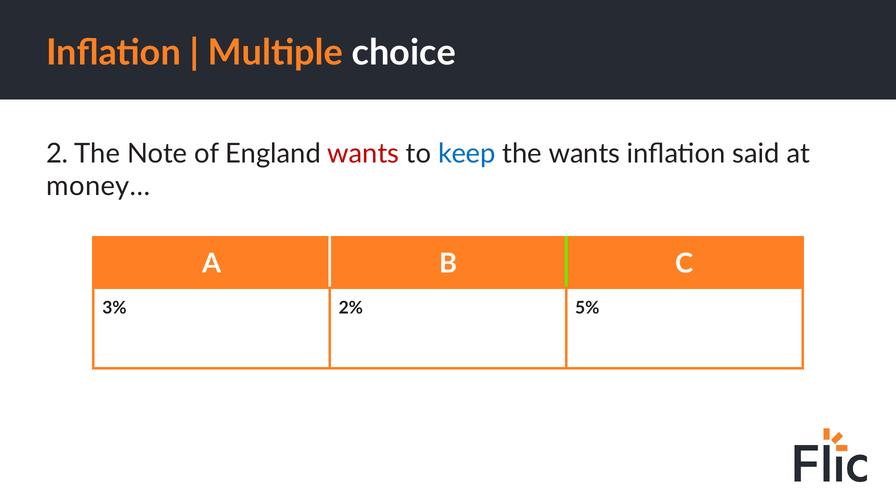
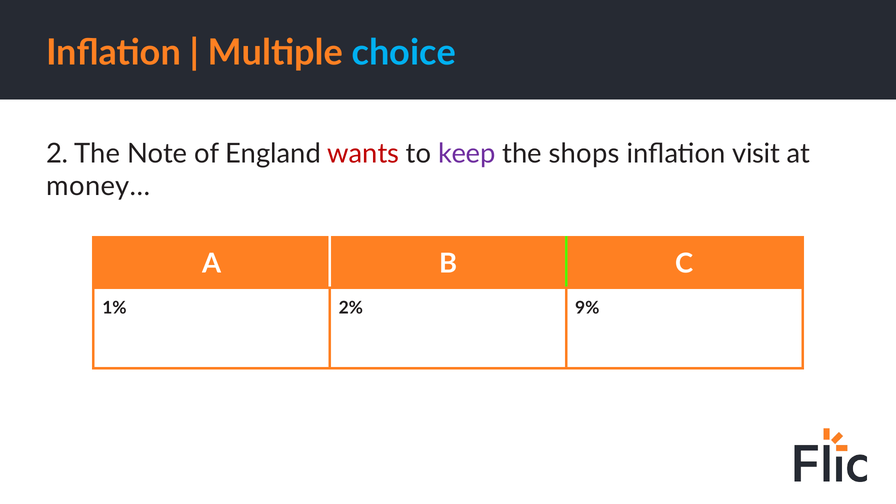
choice colour: white -> light blue (404, 53)
keep colour: blue -> purple (467, 153)
the wants: wants -> shops (584, 153)
said: said -> visit (756, 153)
3%: 3% -> 1% (114, 308)
5%: 5% -> 9% (587, 308)
